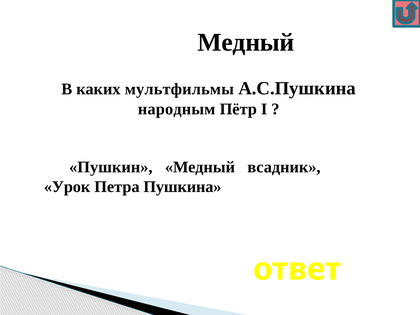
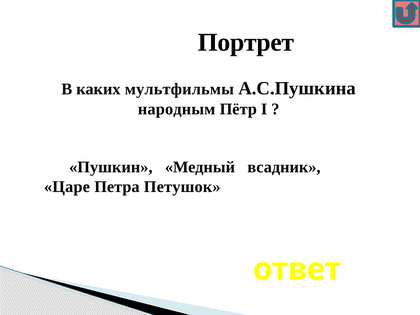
Медный: Медный -> Портрет (246, 42)
Урок: Урок -> Царе (67, 187)
Пушкина: Пушкина -> Петушок (182, 187)
